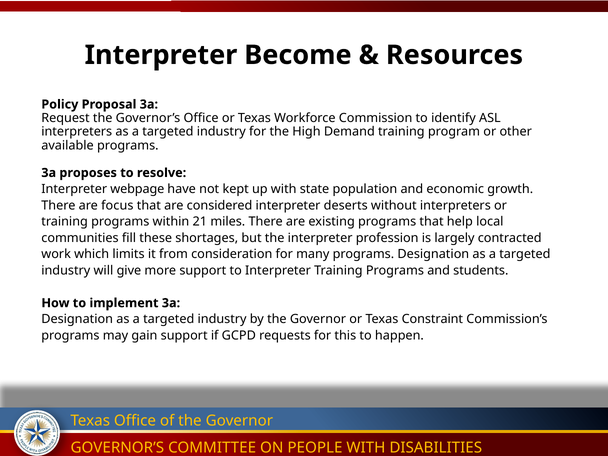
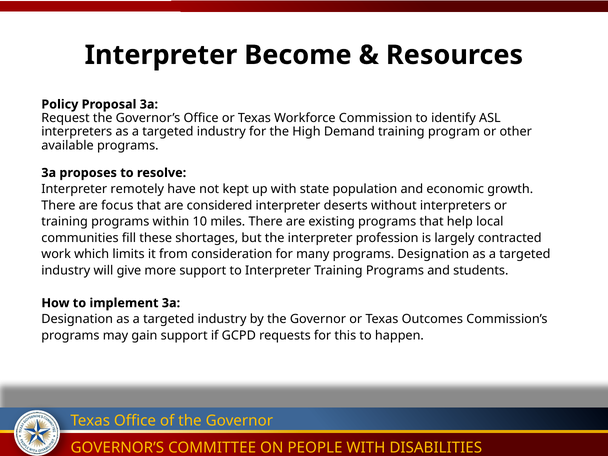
webpage: webpage -> remotely (137, 189)
21: 21 -> 10 (200, 222)
Constraint: Constraint -> Outcomes (432, 319)
